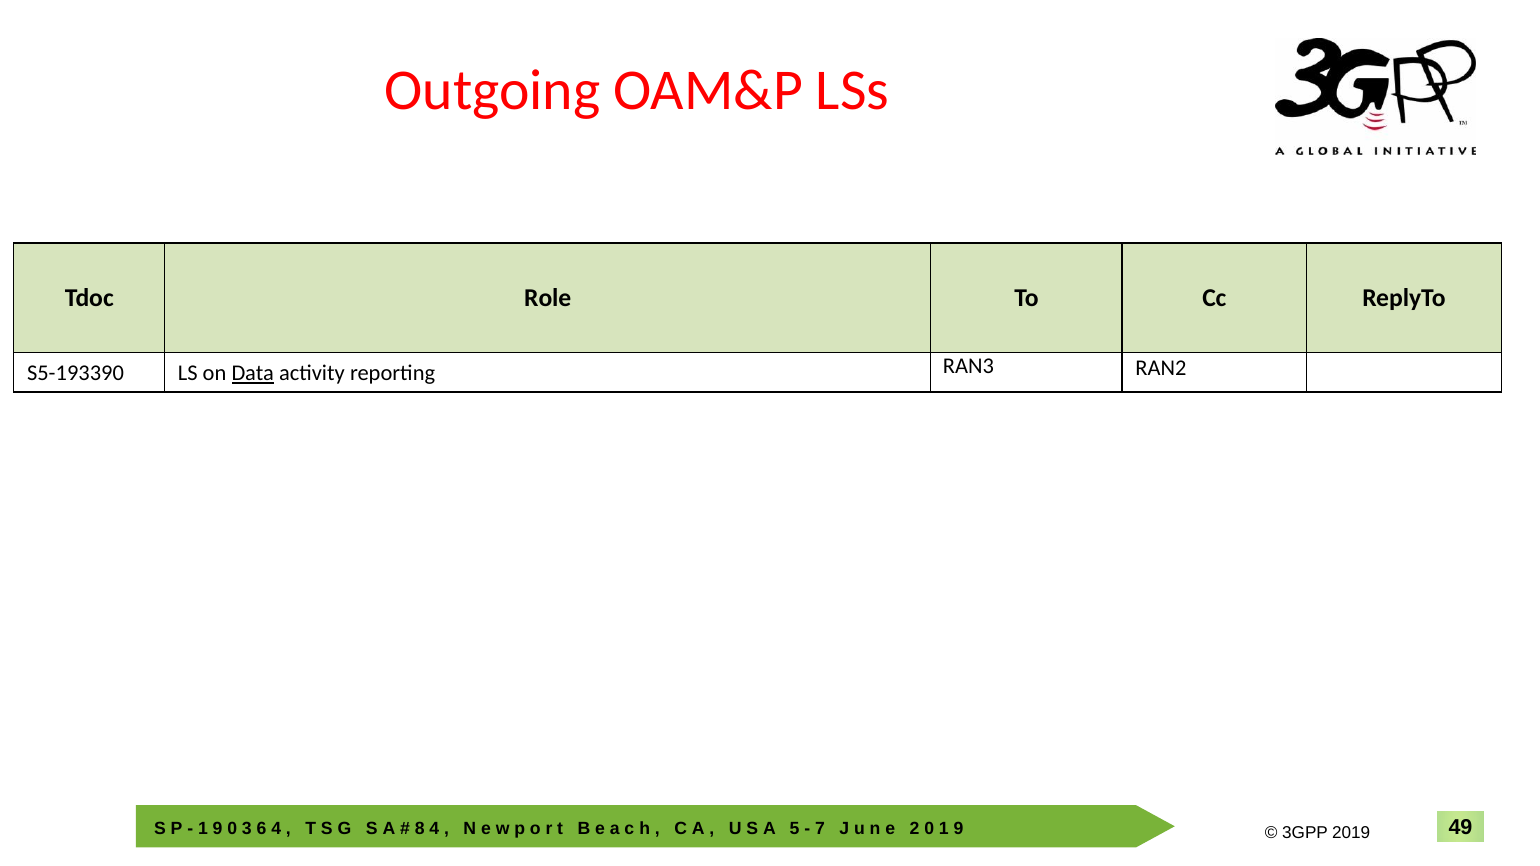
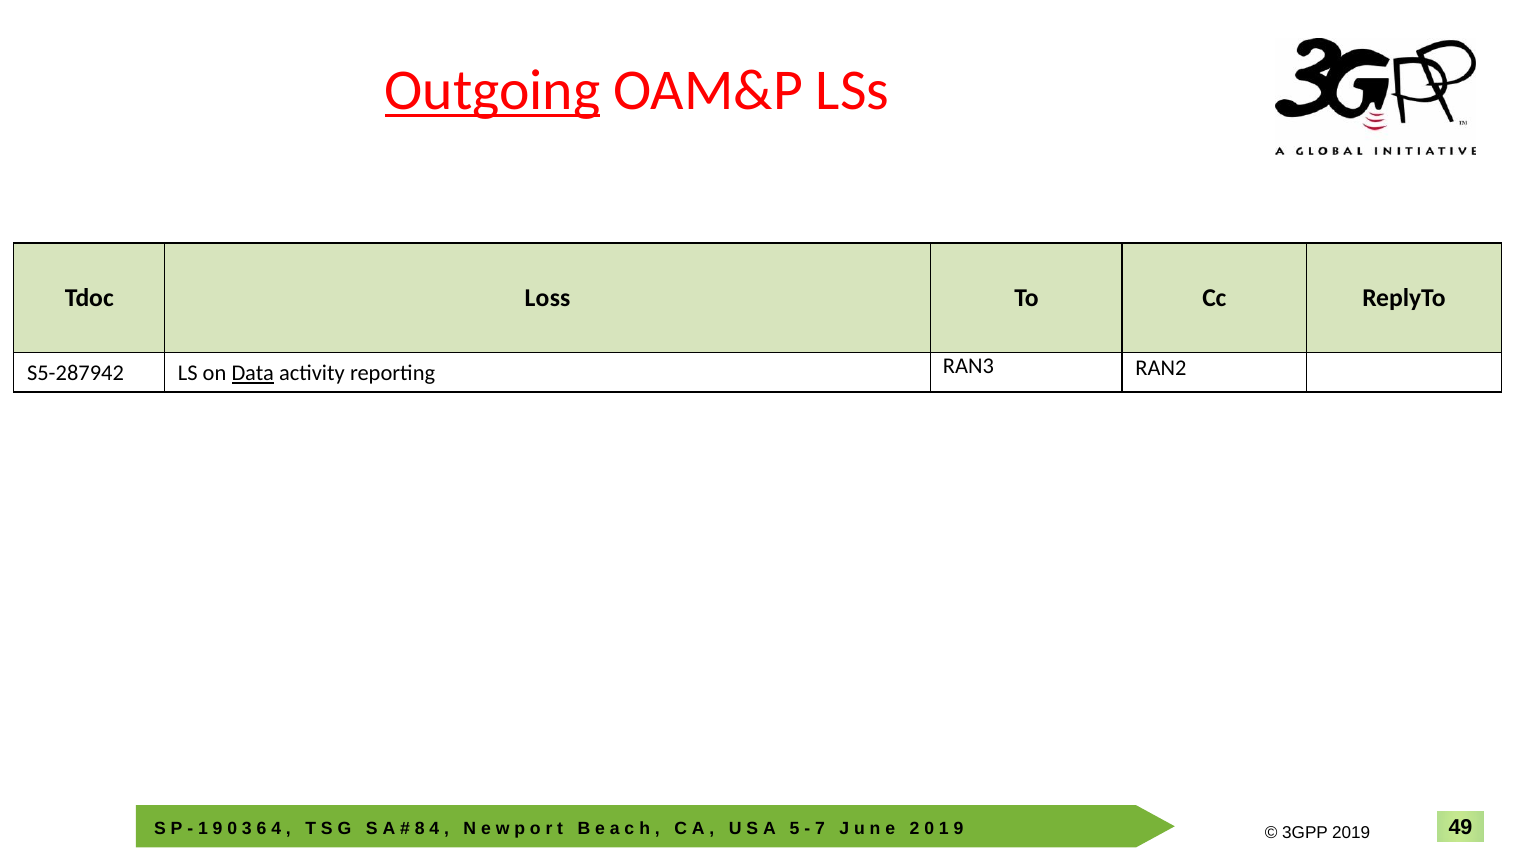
Outgoing underline: none -> present (493, 91)
Role: Role -> Loss (548, 298)
S5-193390: S5-193390 -> S5-287942 (75, 373)
